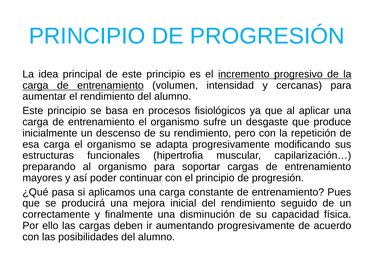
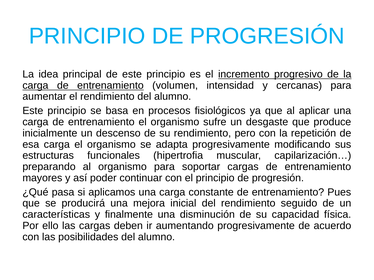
correctamente: correctamente -> características (56, 215)
